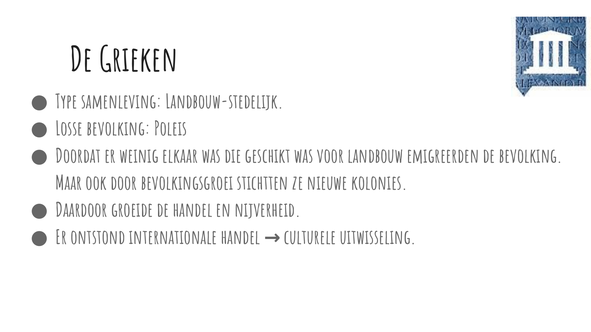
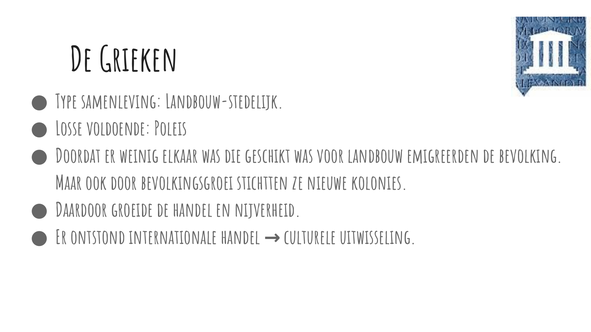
Losse bevolking: bevolking -> voldoende (119, 129)
